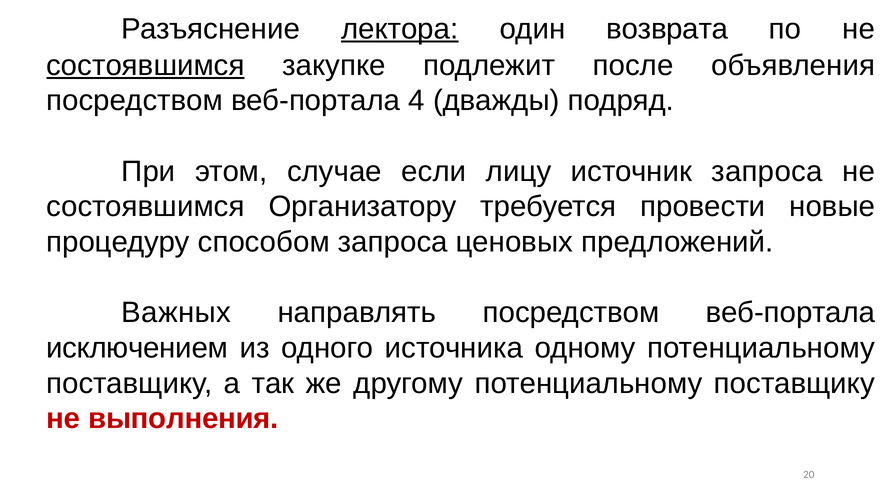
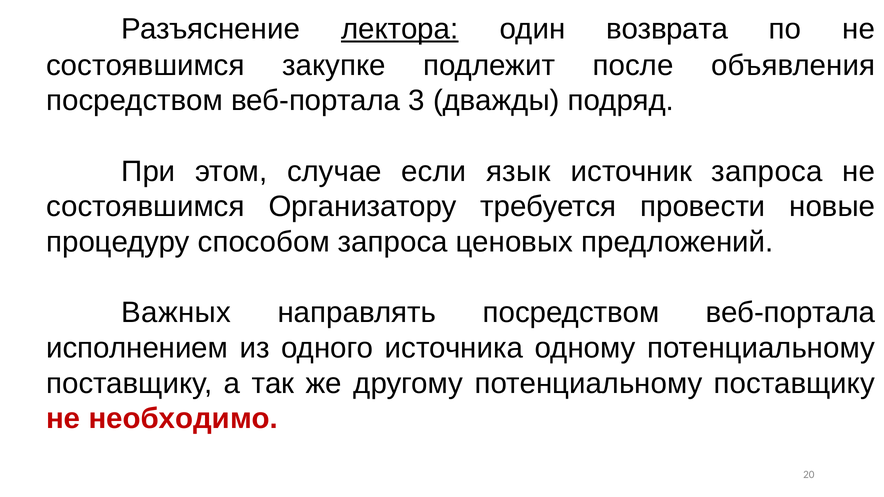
состоявшимся underline: present -> none (145, 65)
4: 4 -> 3 (417, 101)
лицу: лицу -> язык (518, 171)
исключением: исключением -> исполнением (137, 348)
выполнения: выполнения -> необходимо (183, 419)
